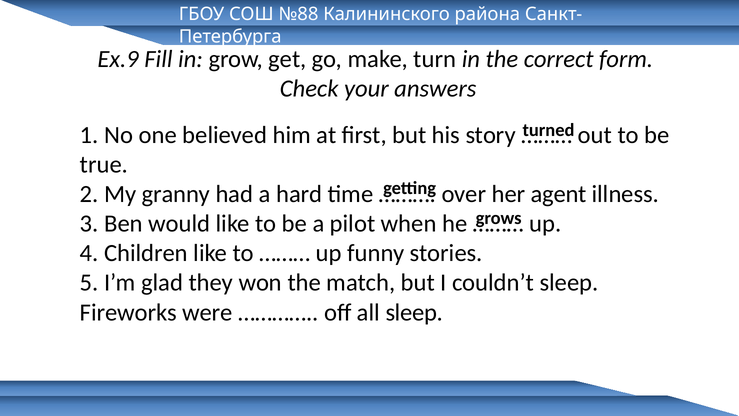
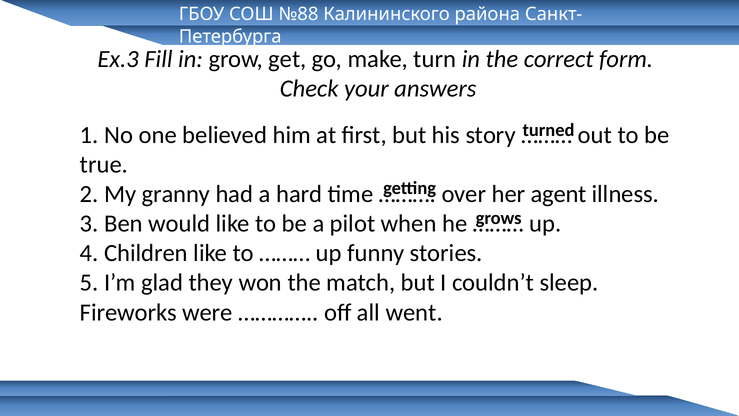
Ex.9: Ex.9 -> Ex.3 (118, 59)
all sleep: sleep -> went (414, 312)
